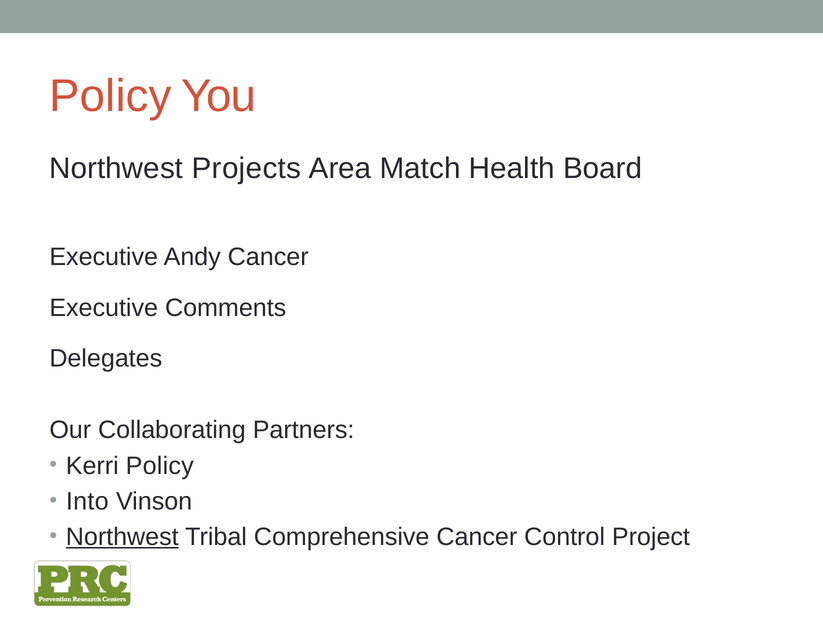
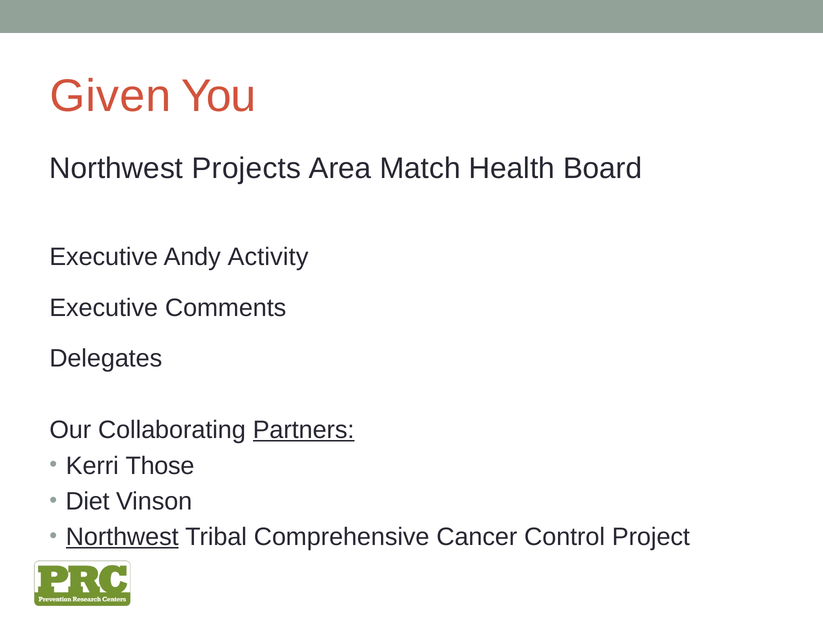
Policy: Policy -> Given (110, 96)
Andy Cancer: Cancer -> Activity (268, 257)
Partners underline: none -> present (304, 430)
Kerri Policy: Policy -> Those (160, 465)
Into: Into -> Diet (88, 501)
